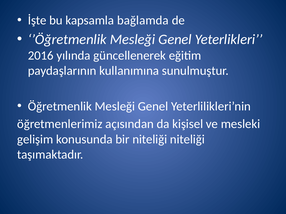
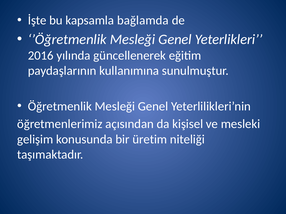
bir niteliği: niteliği -> üretim (150, 140)
